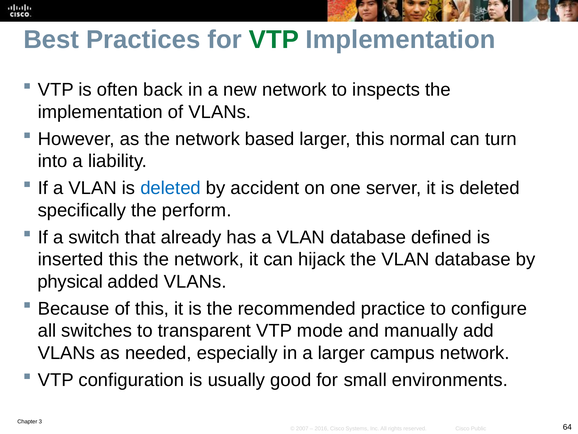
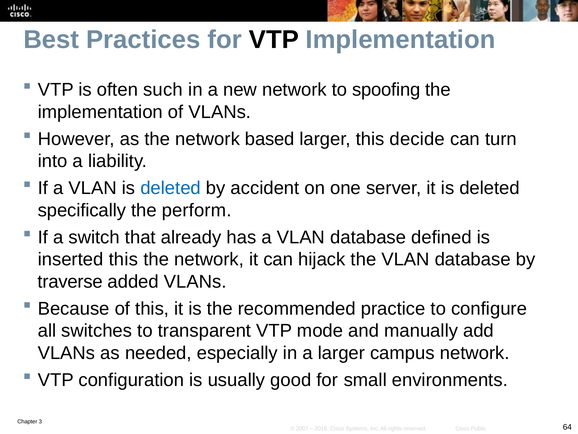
VTP colour: green -> black (274, 40)
back: back -> such (163, 90)
inspects: inspects -> spoofing (386, 90)
normal: normal -> decide (417, 139)
physical: physical -> traverse (70, 281)
